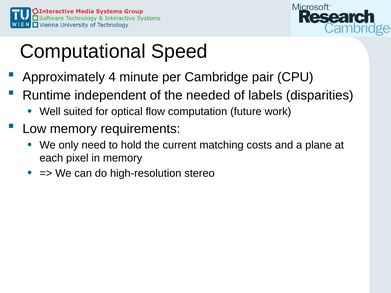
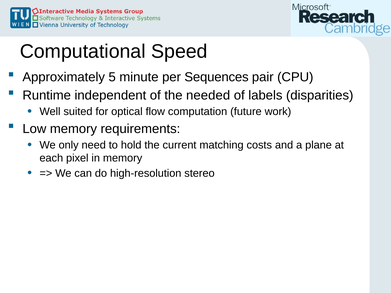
4: 4 -> 5 (112, 77)
Cambridge: Cambridge -> Sequences (217, 77)
